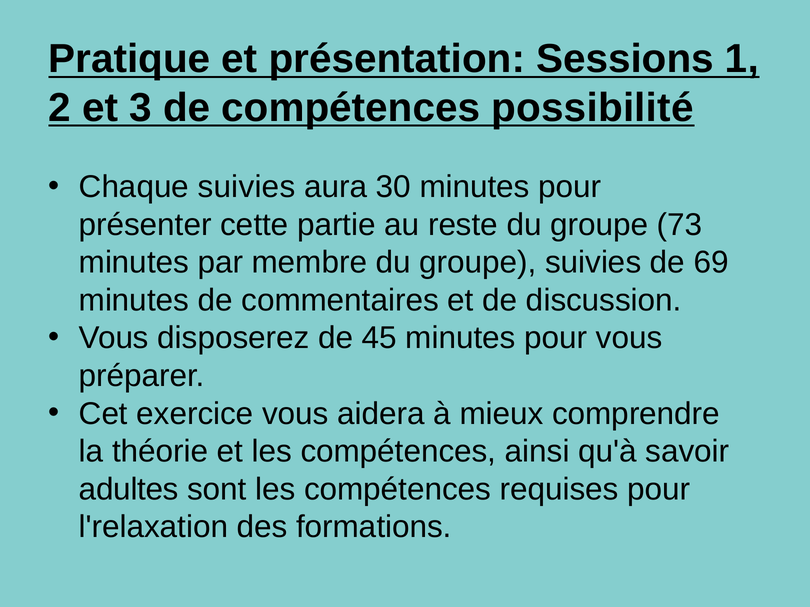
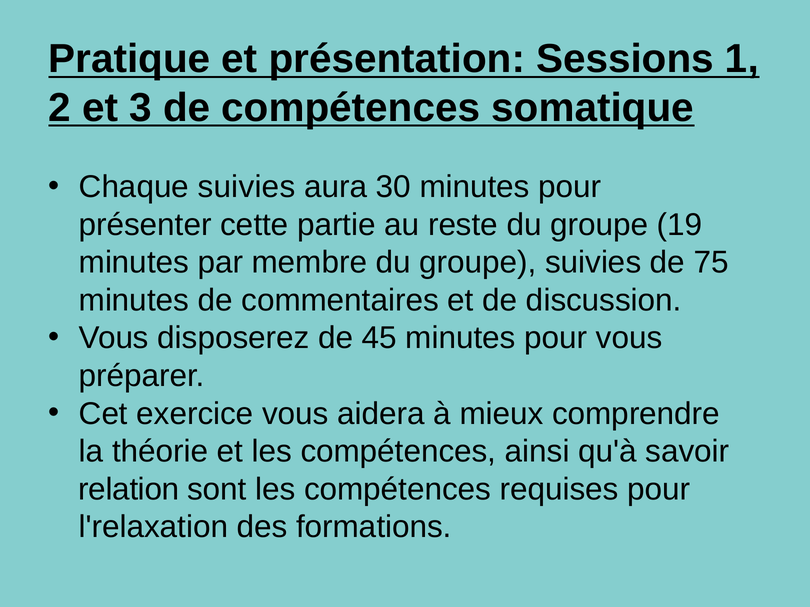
possibilité: possibilité -> somatique (593, 108)
73: 73 -> 19 (680, 225)
69: 69 -> 75 (711, 263)
adultes: adultes -> relation (129, 490)
